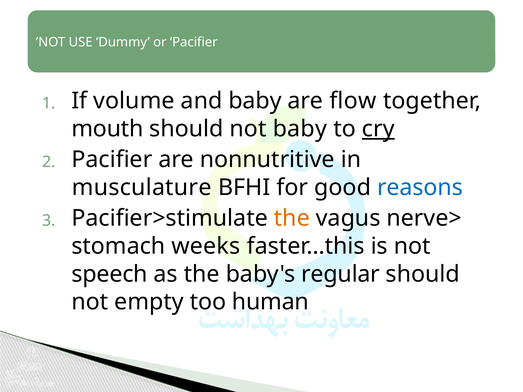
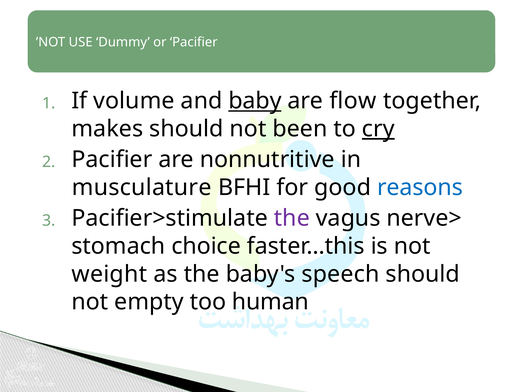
baby underline: none -> present (255, 101)
mouth: mouth -> makes (107, 129)
not baby: baby -> been (300, 129)
the colour: orange -> purple (292, 218)
weeks: weeks -> choice (206, 246)
speech: speech -> weight (109, 274)
regular: regular -> speech (340, 274)
